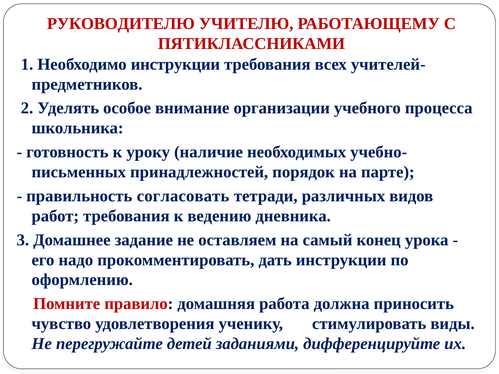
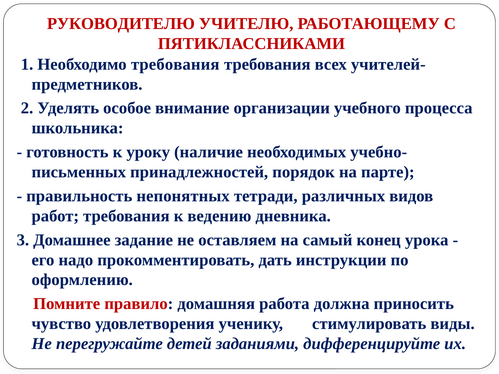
Необходимо инструкции: инструкции -> требования (175, 64)
согласовать: согласовать -> непонятных (183, 196)
